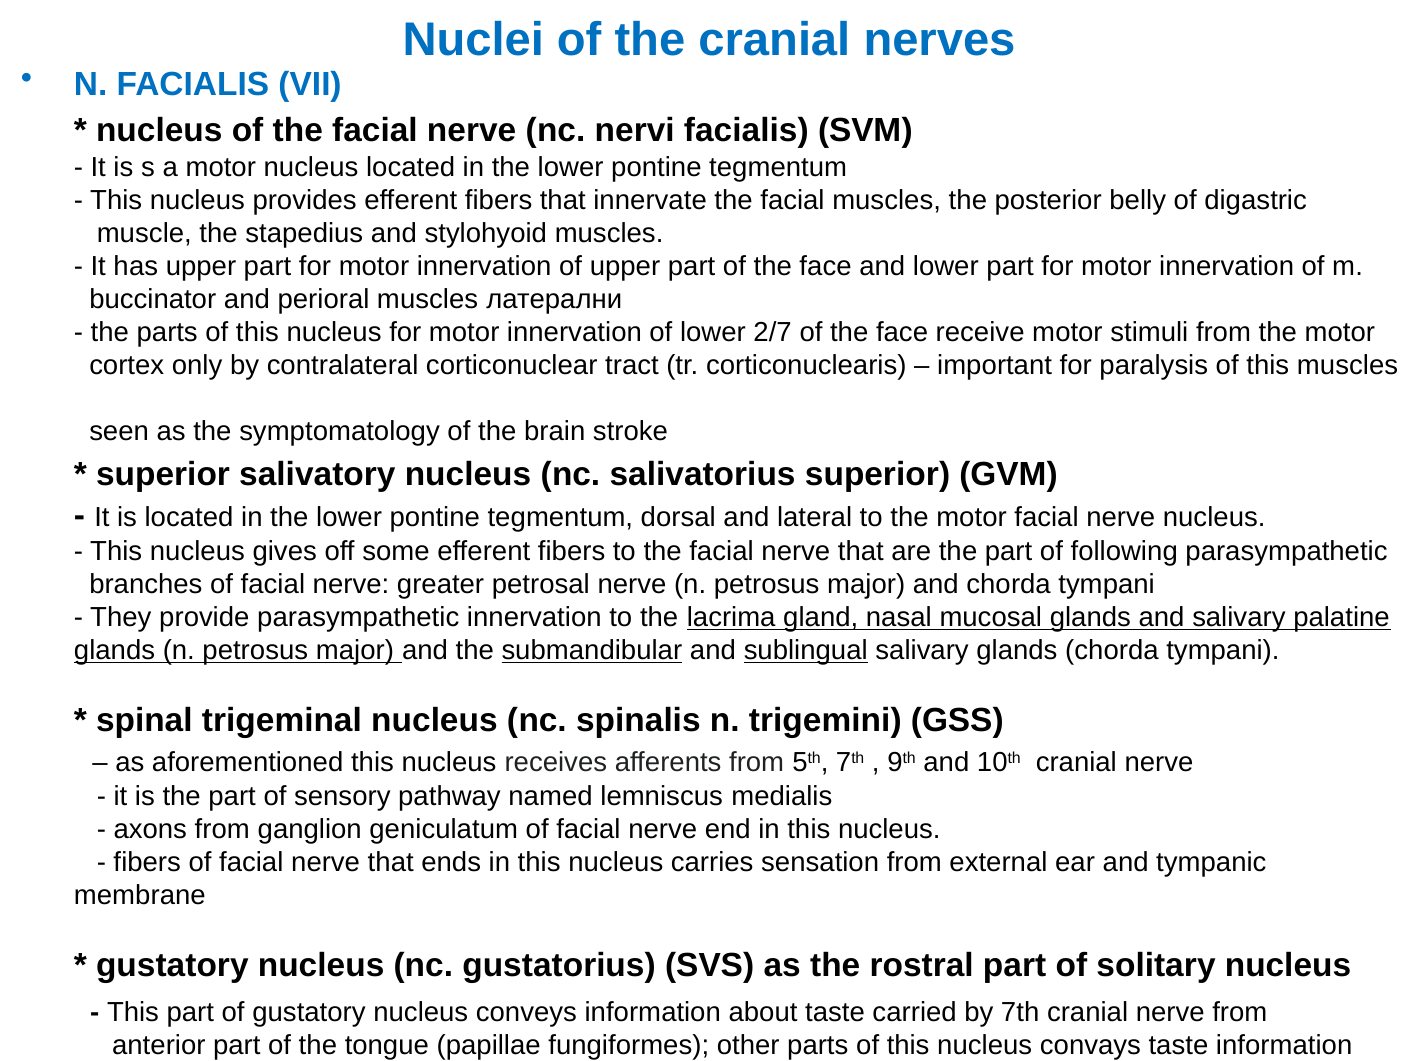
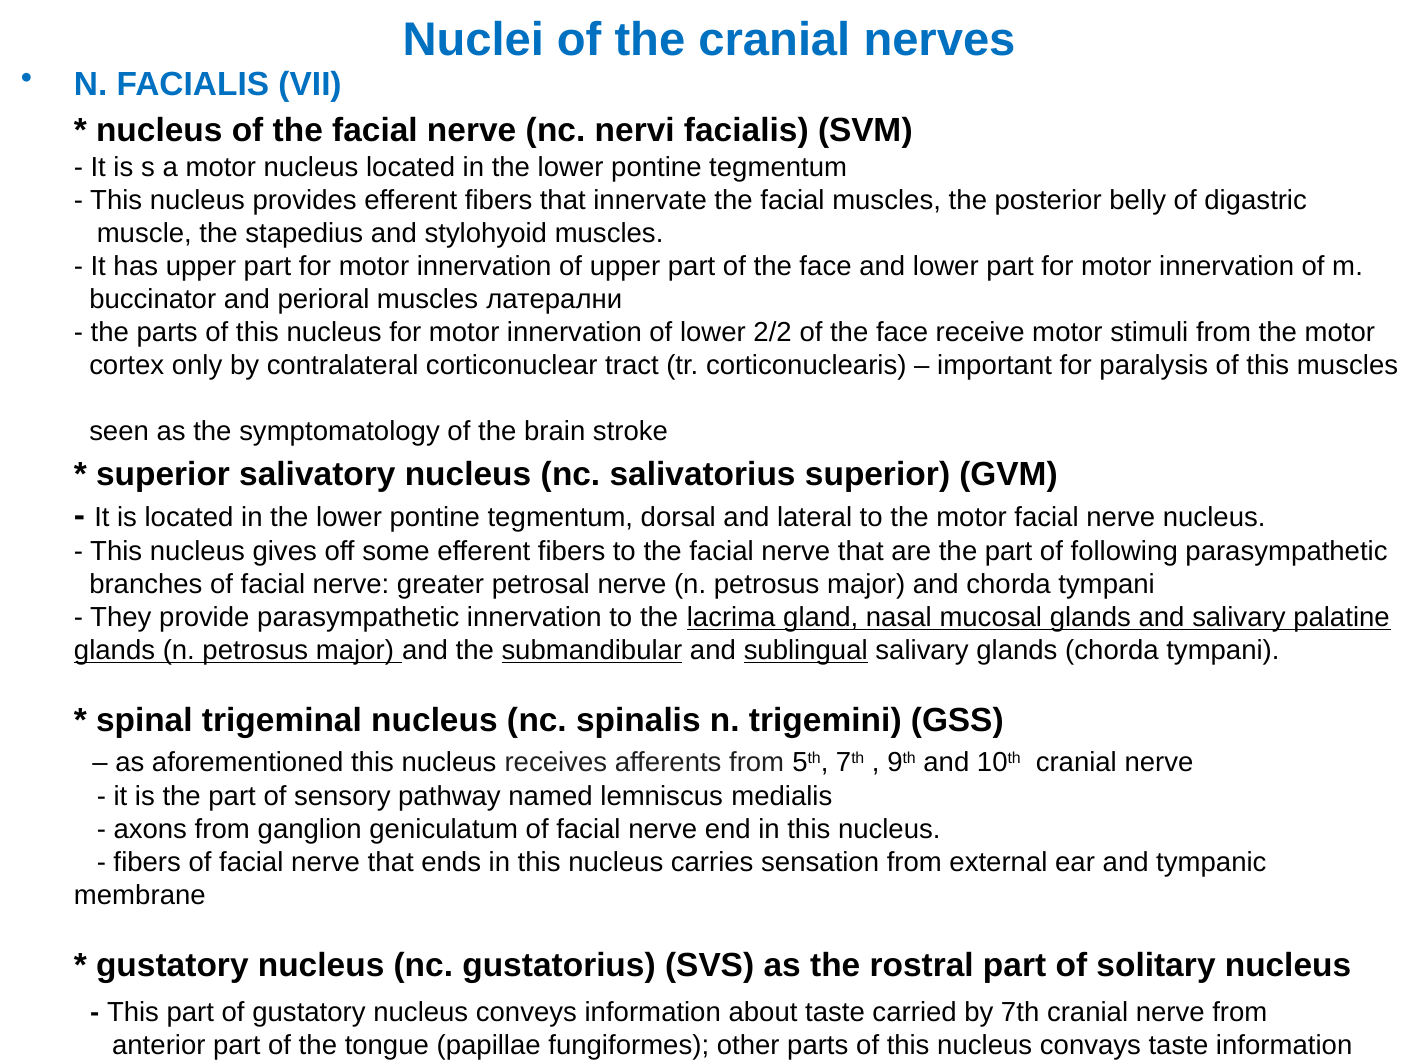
2/7: 2/7 -> 2/2 (773, 332)
